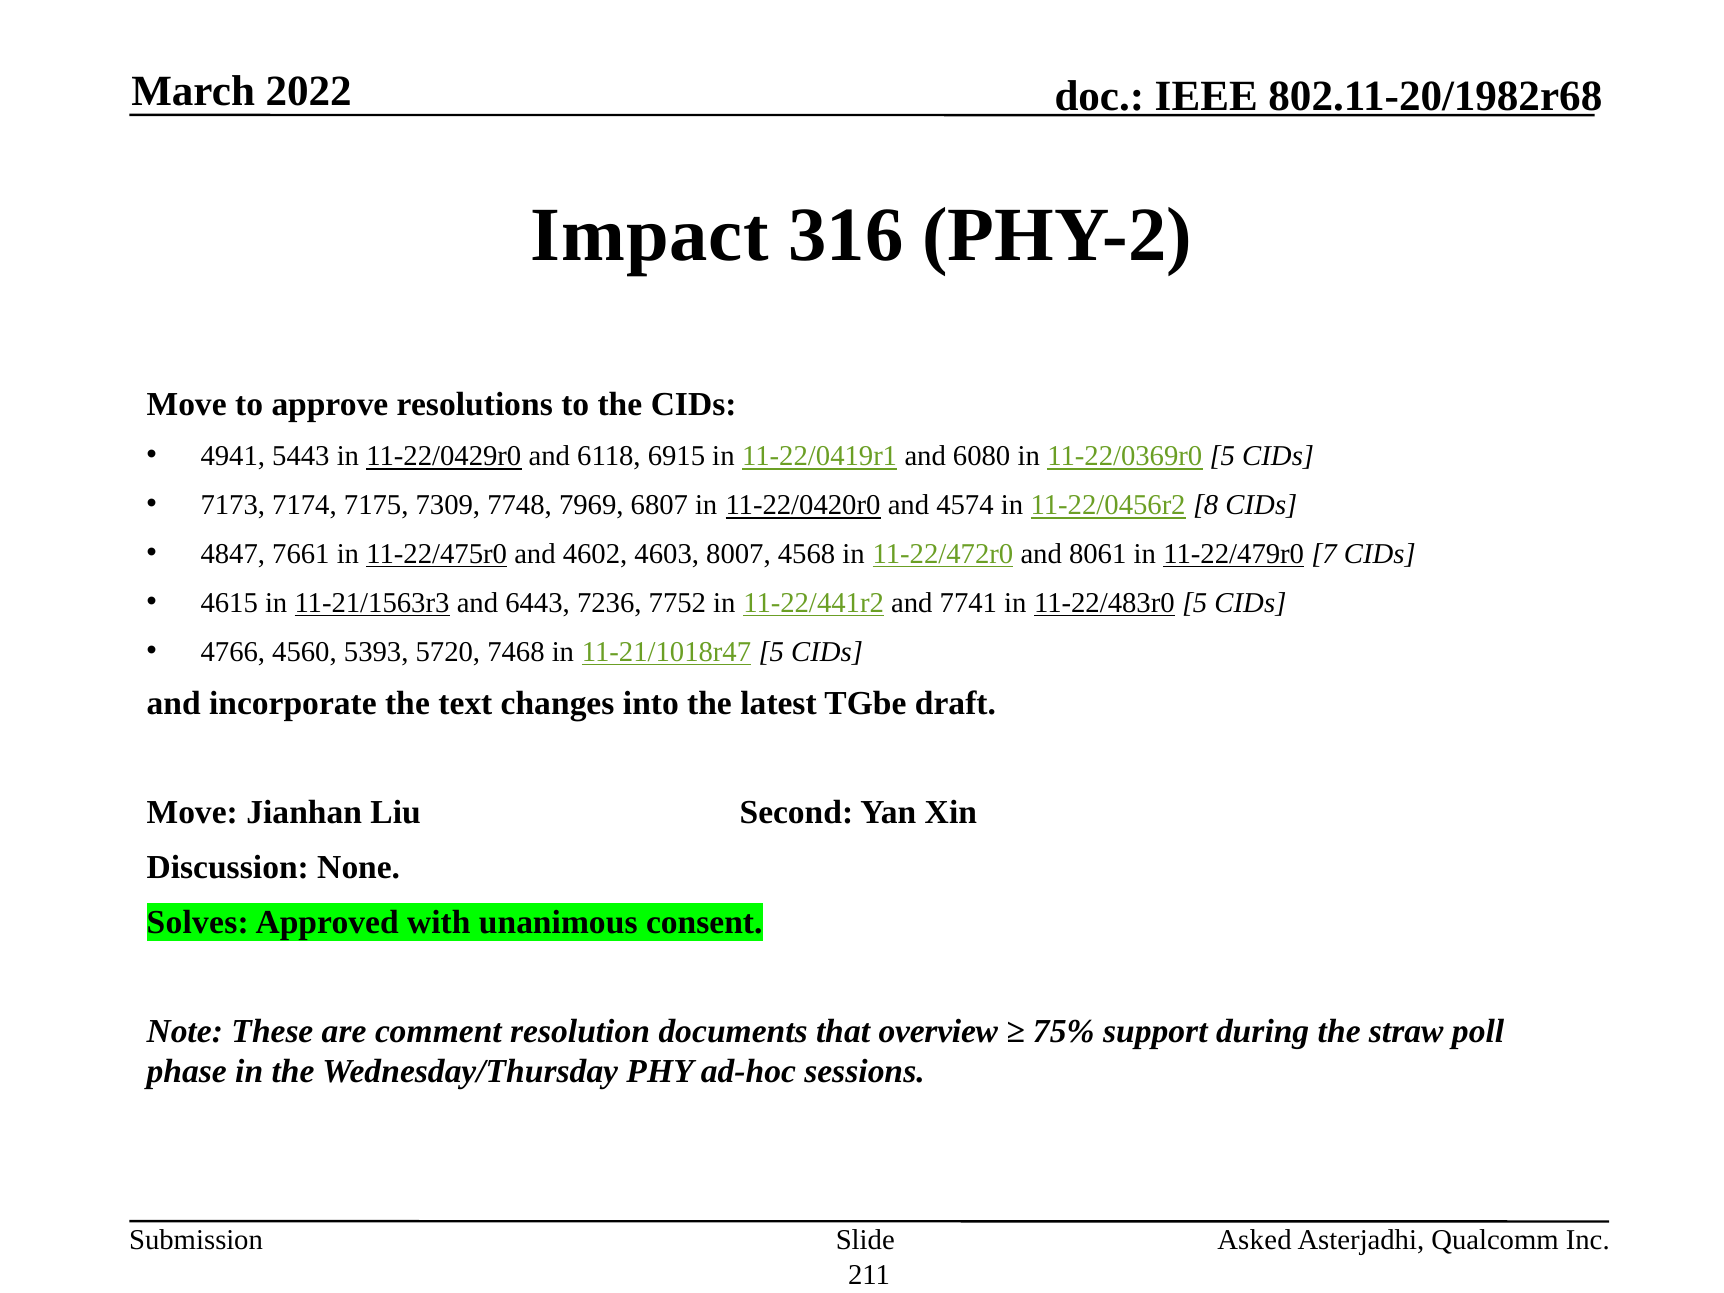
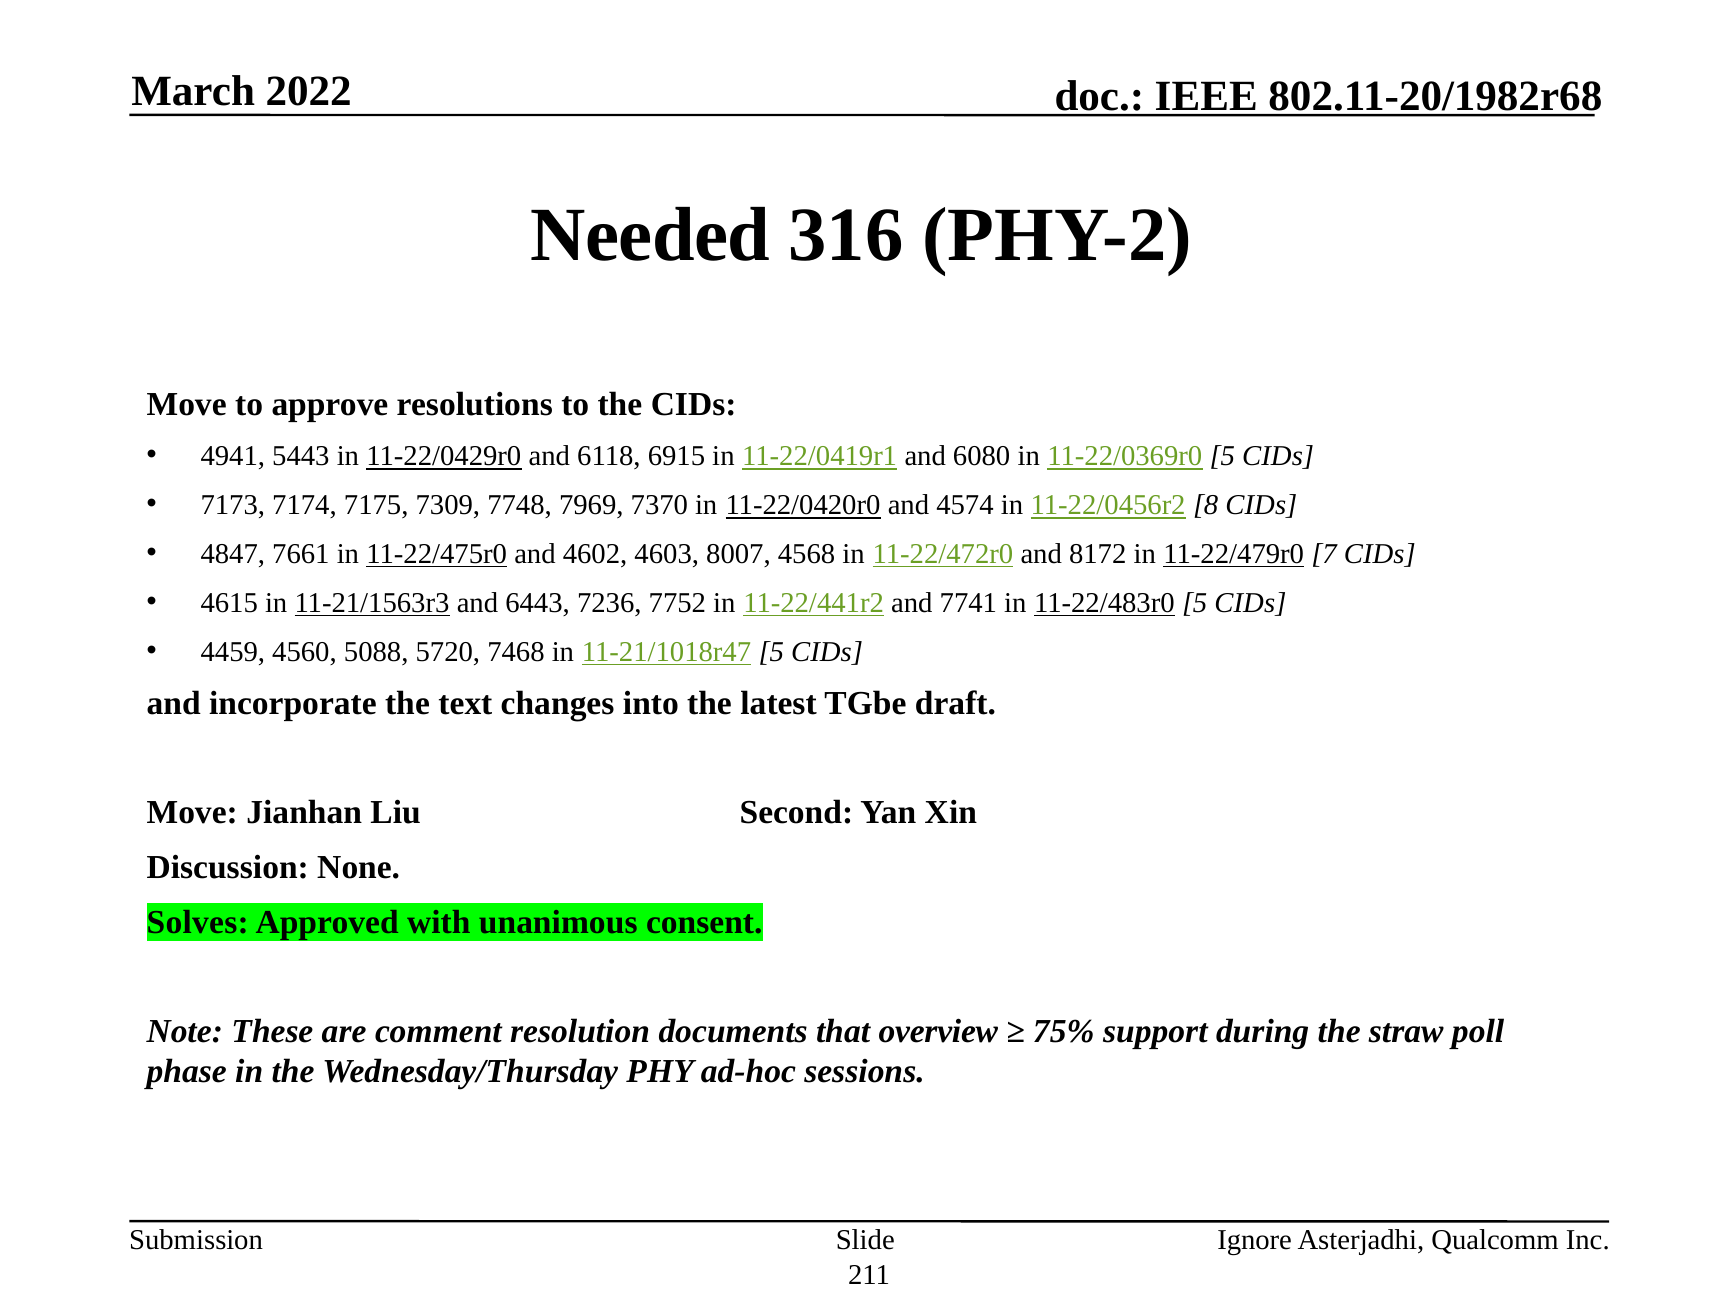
Impact: Impact -> Needed (650, 235)
6807: 6807 -> 7370 (659, 505)
8061: 8061 -> 8172 (1098, 554)
4766: 4766 -> 4459 (233, 652)
5393: 5393 -> 5088 (376, 652)
Asked: Asked -> Ignore (1255, 1240)
